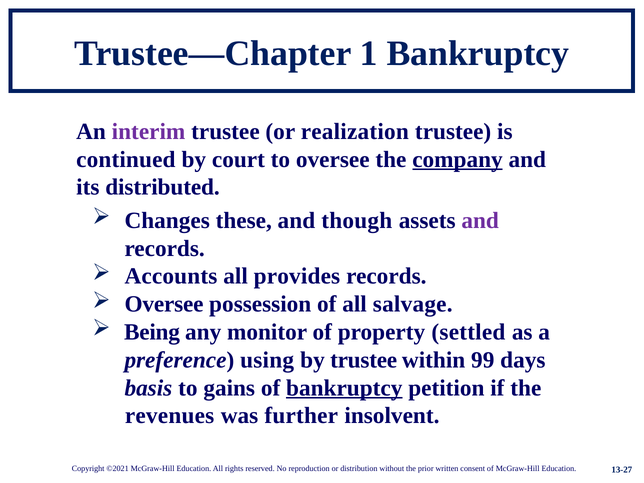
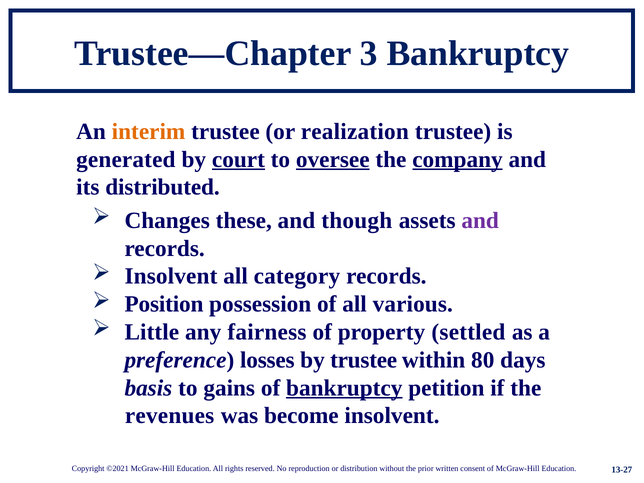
1: 1 -> 3 (369, 53)
interim colour: purple -> orange (149, 131)
continued: continued -> generated (126, 159)
court underline: none -> present (238, 159)
oversee underline: none -> present (333, 159)
Accounts: Accounts -> Insolvent (171, 276)
provides: provides -> category (297, 276)
Oversee: Oversee -> Position (164, 304)
salvage: salvage -> various (413, 304)
Being: Being -> Little (152, 332)
monitor: monitor -> fairness (267, 332)
using: using -> losses (267, 360)
99: 99 -> 80 (483, 360)
further: further -> become (301, 416)
